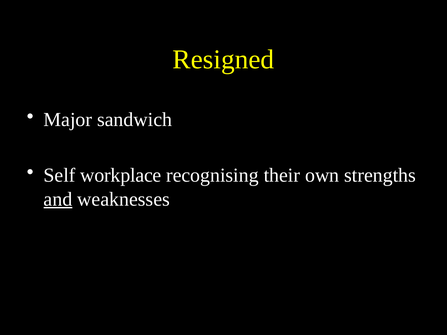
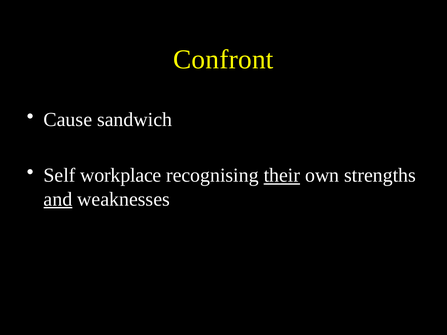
Resigned: Resigned -> Confront (223, 60)
Major: Major -> Cause (68, 120)
their underline: none -> present (282, 175)
